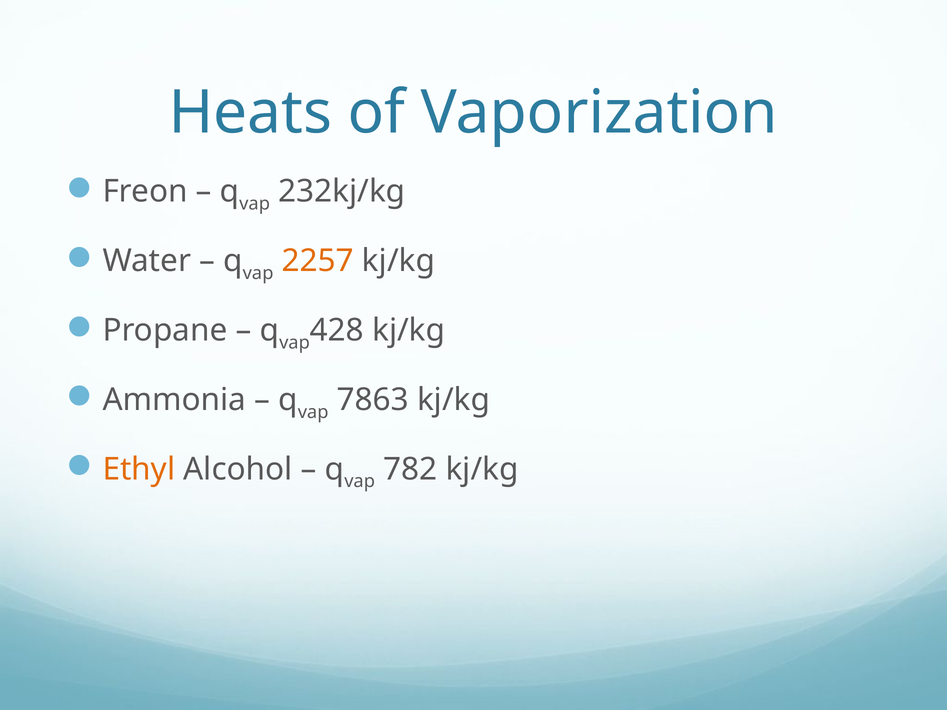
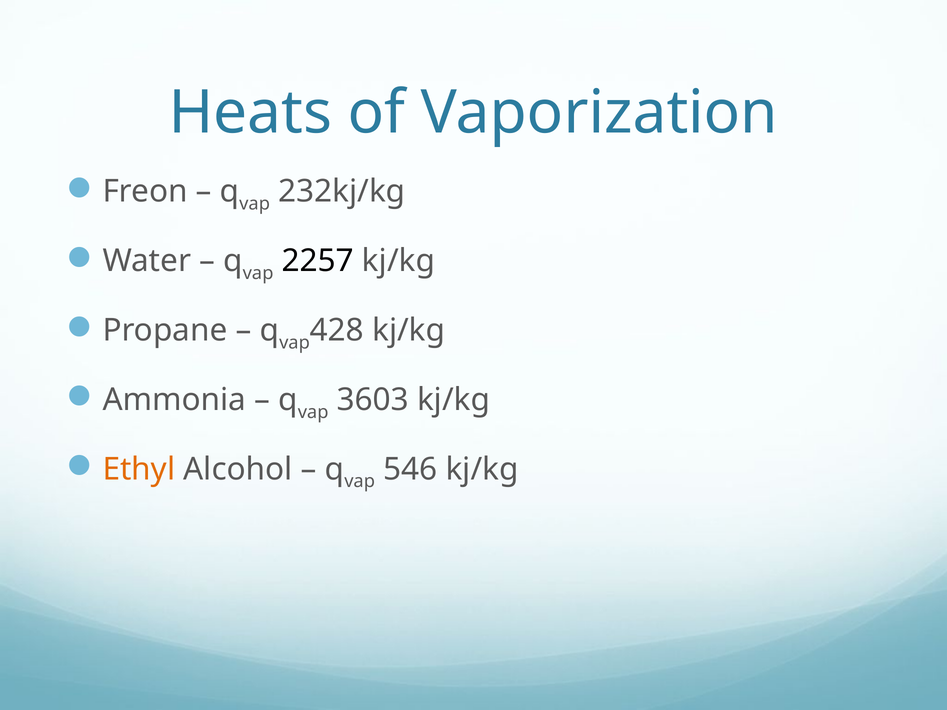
2257 colour: orange -> black (318, 261)
7863: 7863 -> 3603 (373, 400)
782: 782 -> 546 (410, 469)
